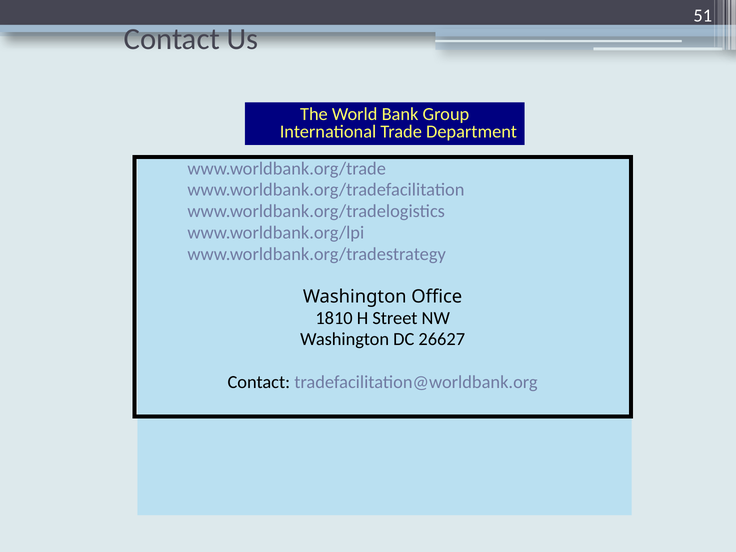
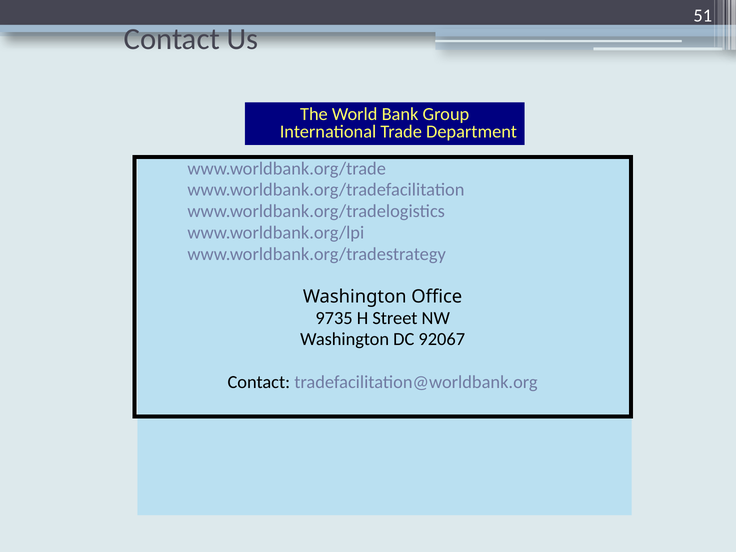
1810: 1810 -> 9735 (334, 318)
26627: 26627 -> 92067 (442, 339)
